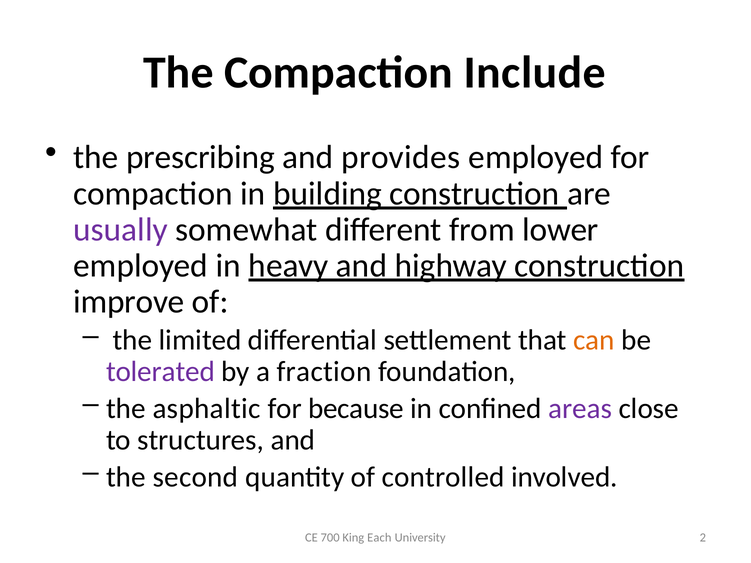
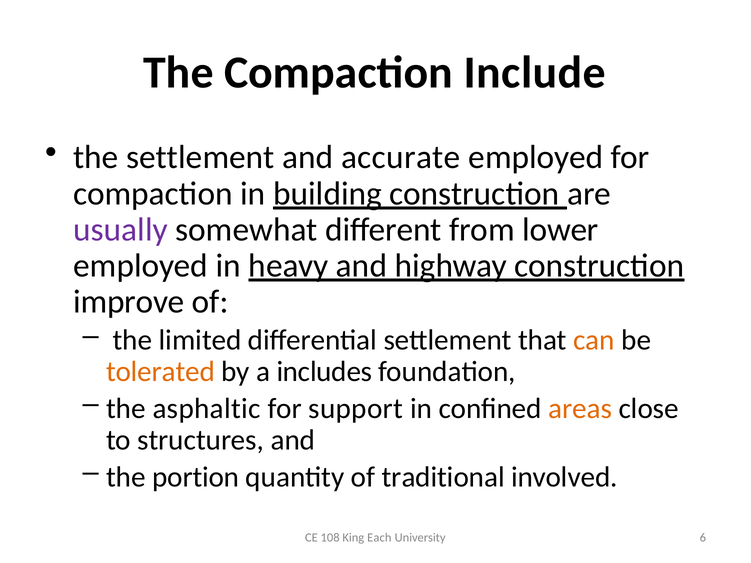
the prescribing: prescribing -> settlement (200, 158)
provides: provides -> accurate (401, 158)
tolerated colour: purple -> orange (160, 372)
fraction: fraction -> includes (324, 372)
because: because -> support (356, 409)
areas colour: purple -> orange (580, 409)
second: second -> portion (196, 477)
controlled: controlled -> traditional (443, 477)
700: 700 -> 108 (330, 538)
2: 2 -> 6 (703, 538)
